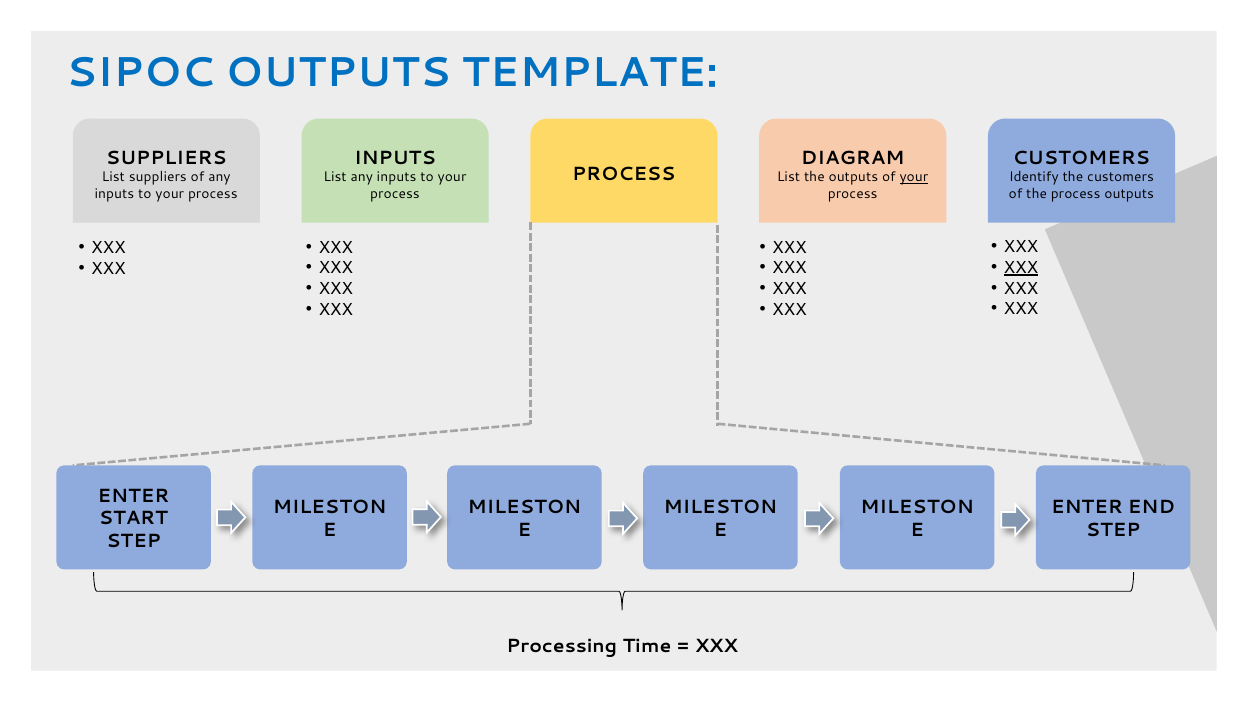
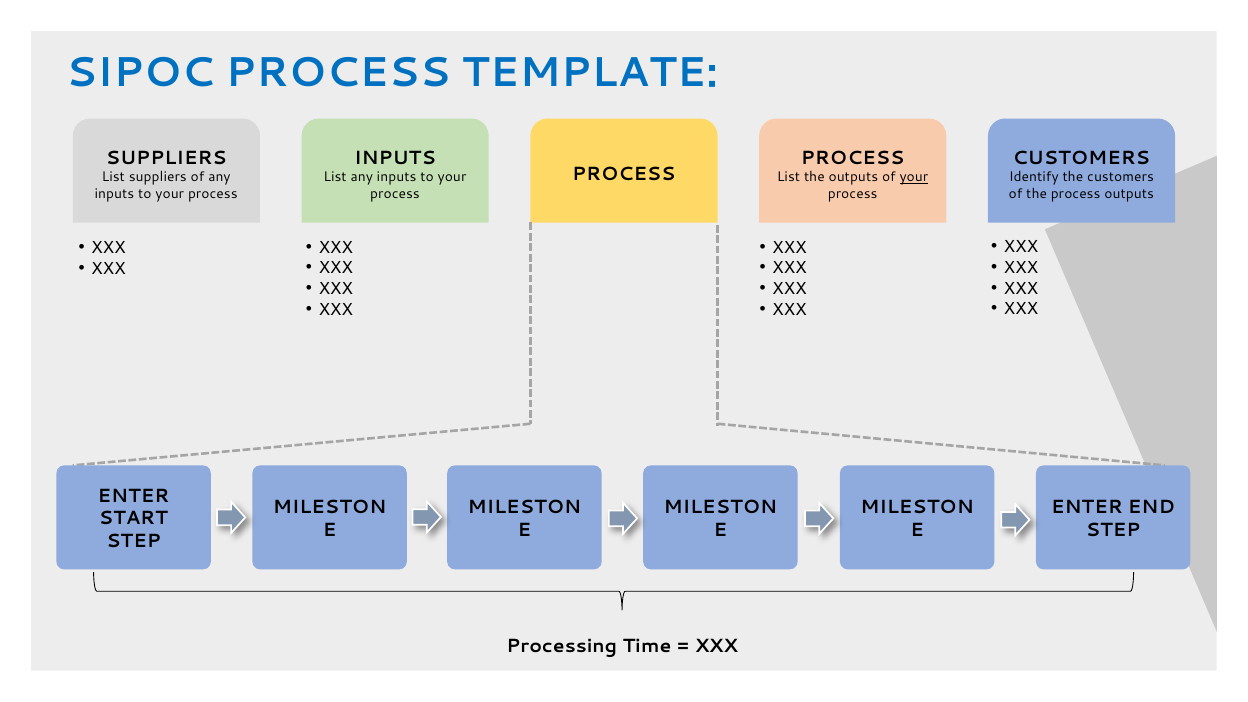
SIPOC OUTPUTS: OUTPUTS -> PROCESS (338, 72)
DIAGRAM: DIAGRAM -> PROCESS (853, 158)
XXX underline: present -> none (1021, 268)
